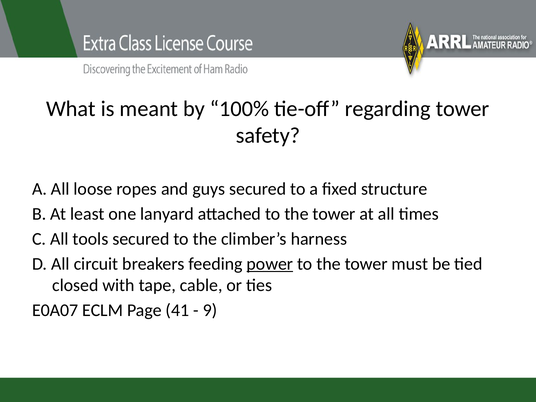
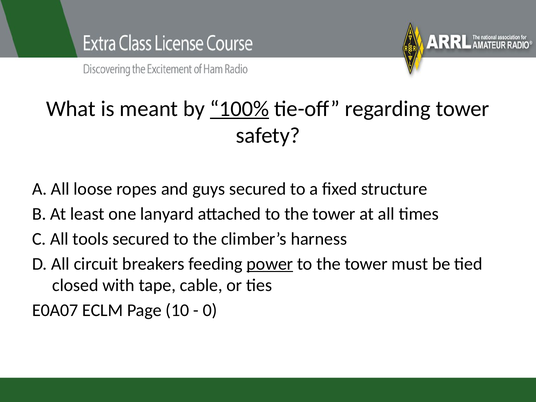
100% underline: none -> present (240, 109)
41: 41 -> 10 (177, 310)
9: 9 -> 0 (210, 310)
